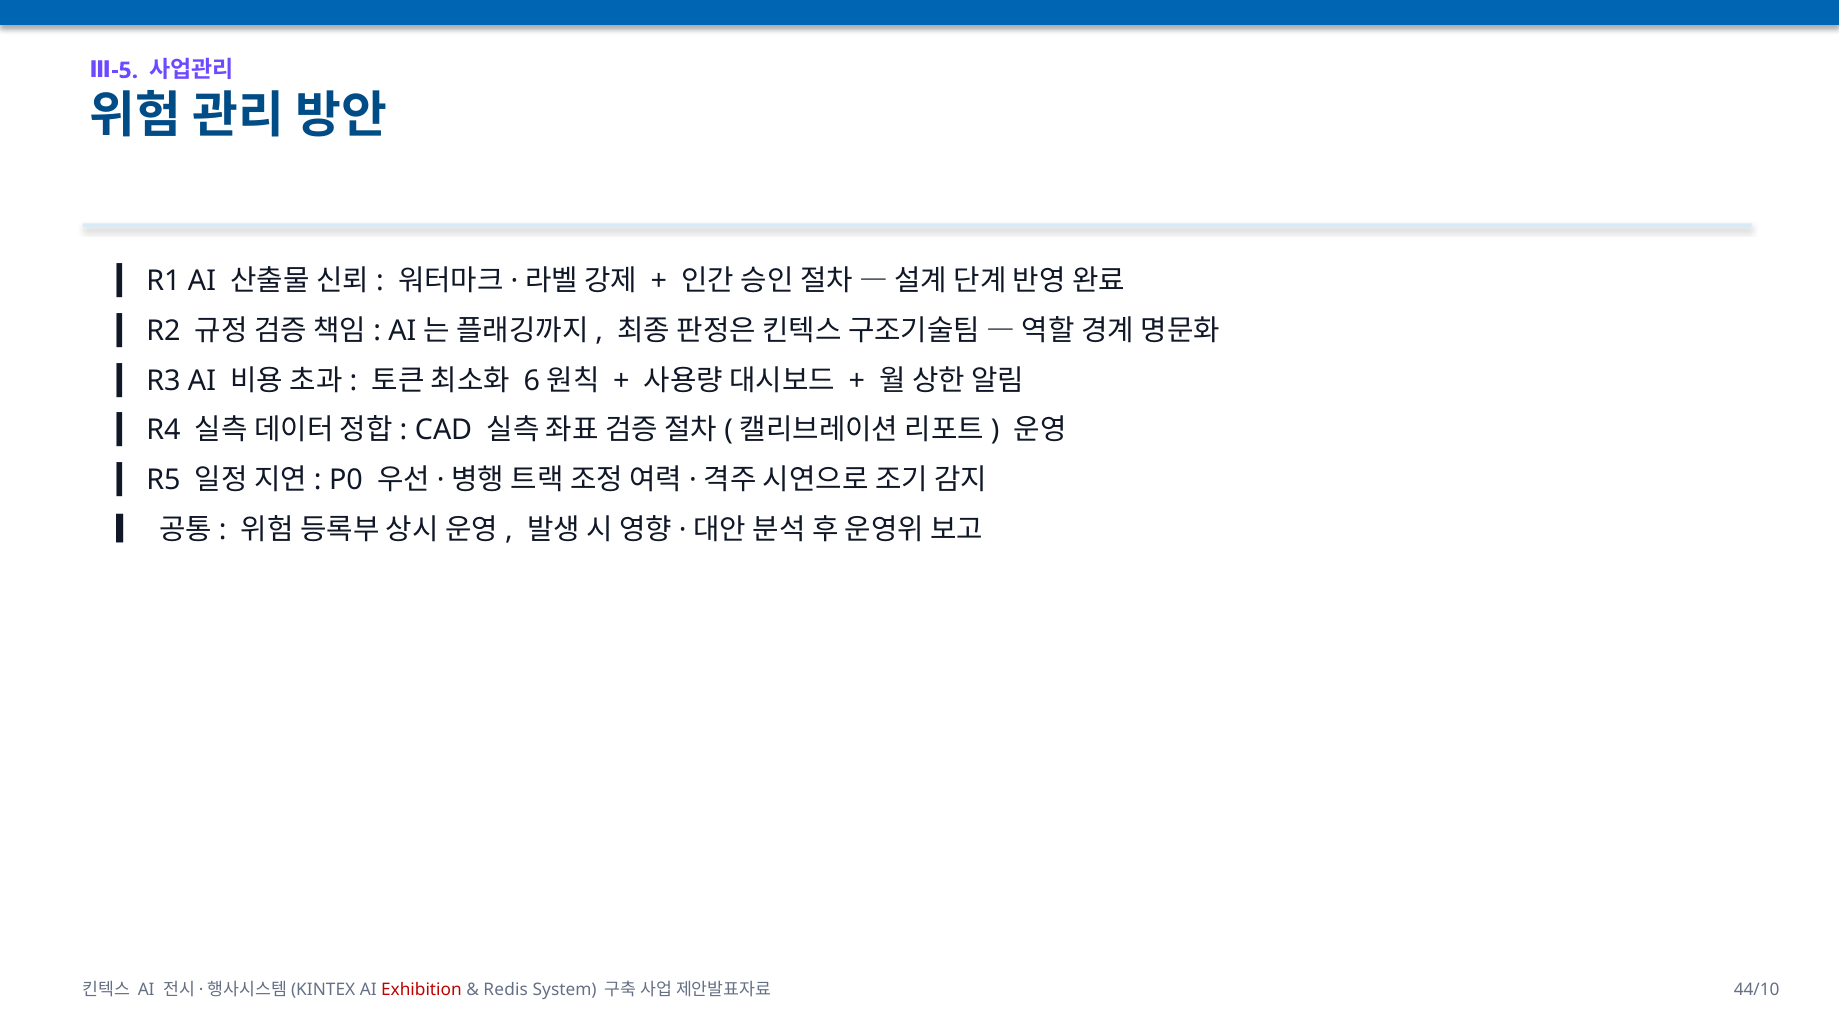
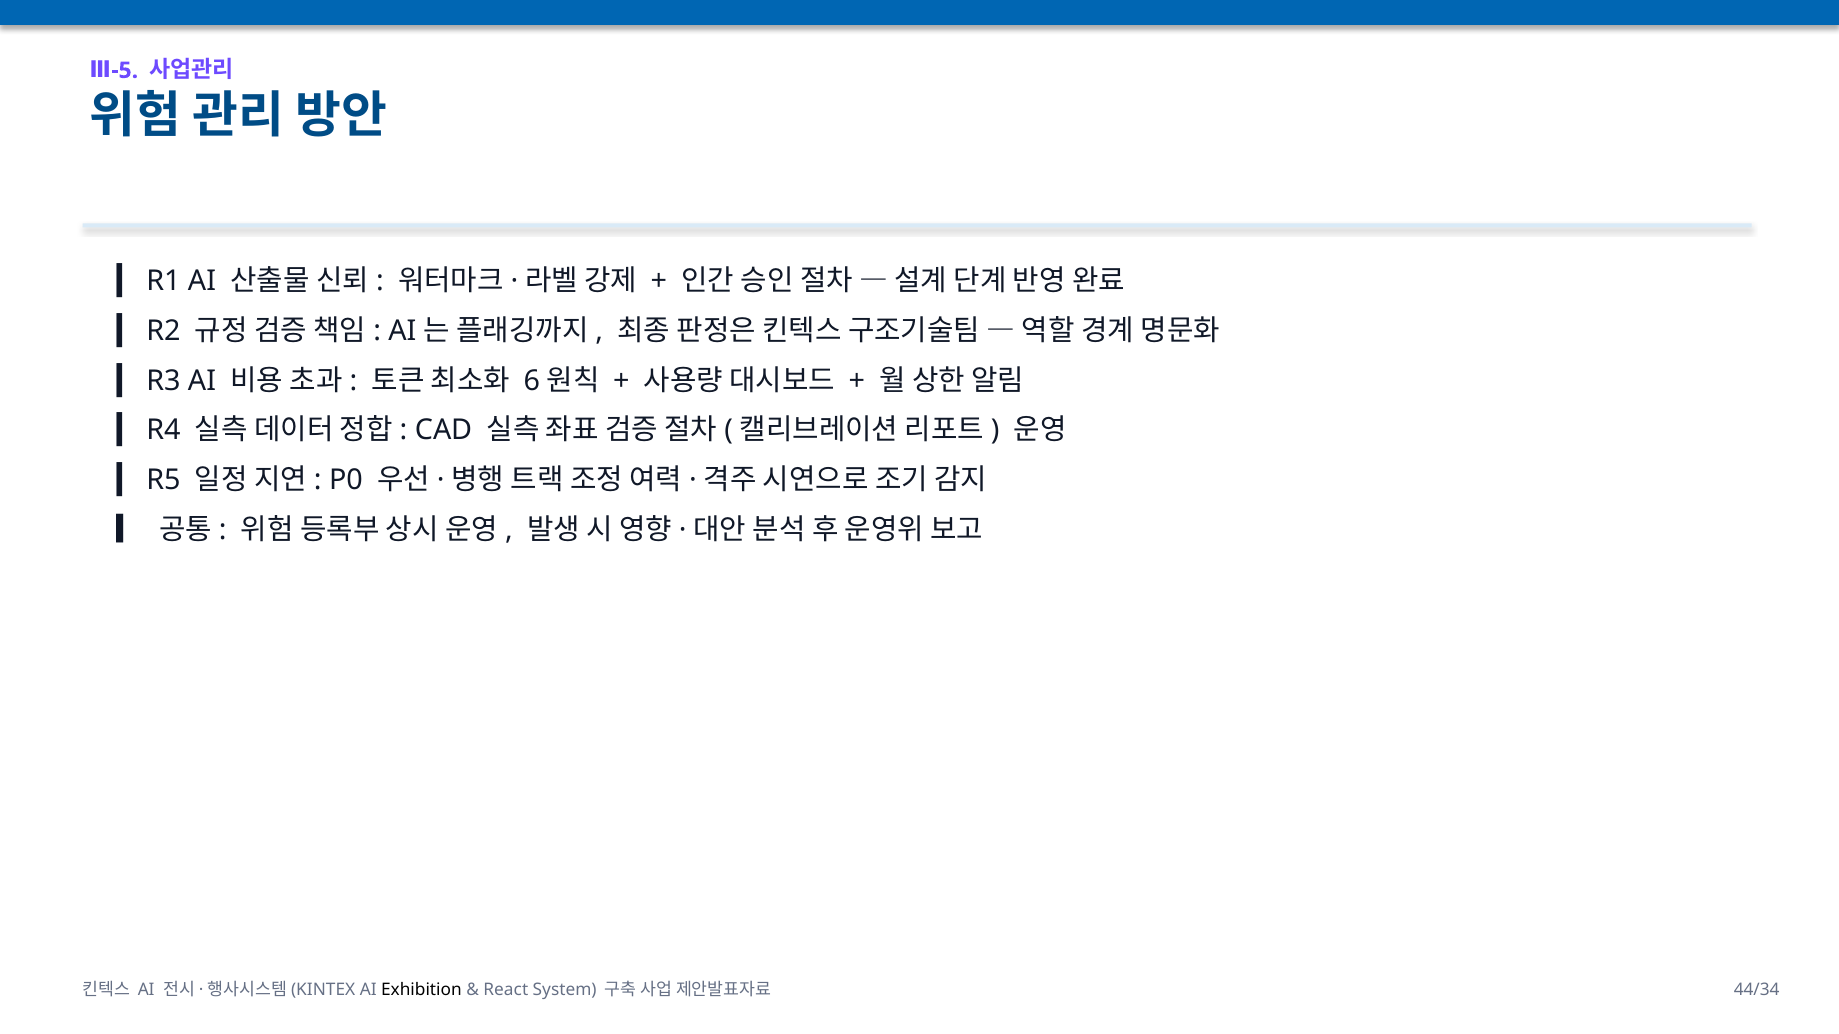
Exhibition colour: red -> black (421, 991)
Redis: Redis -> React (506, 991)
44/10: 44/10 -> 44/34 (1757, 991)
